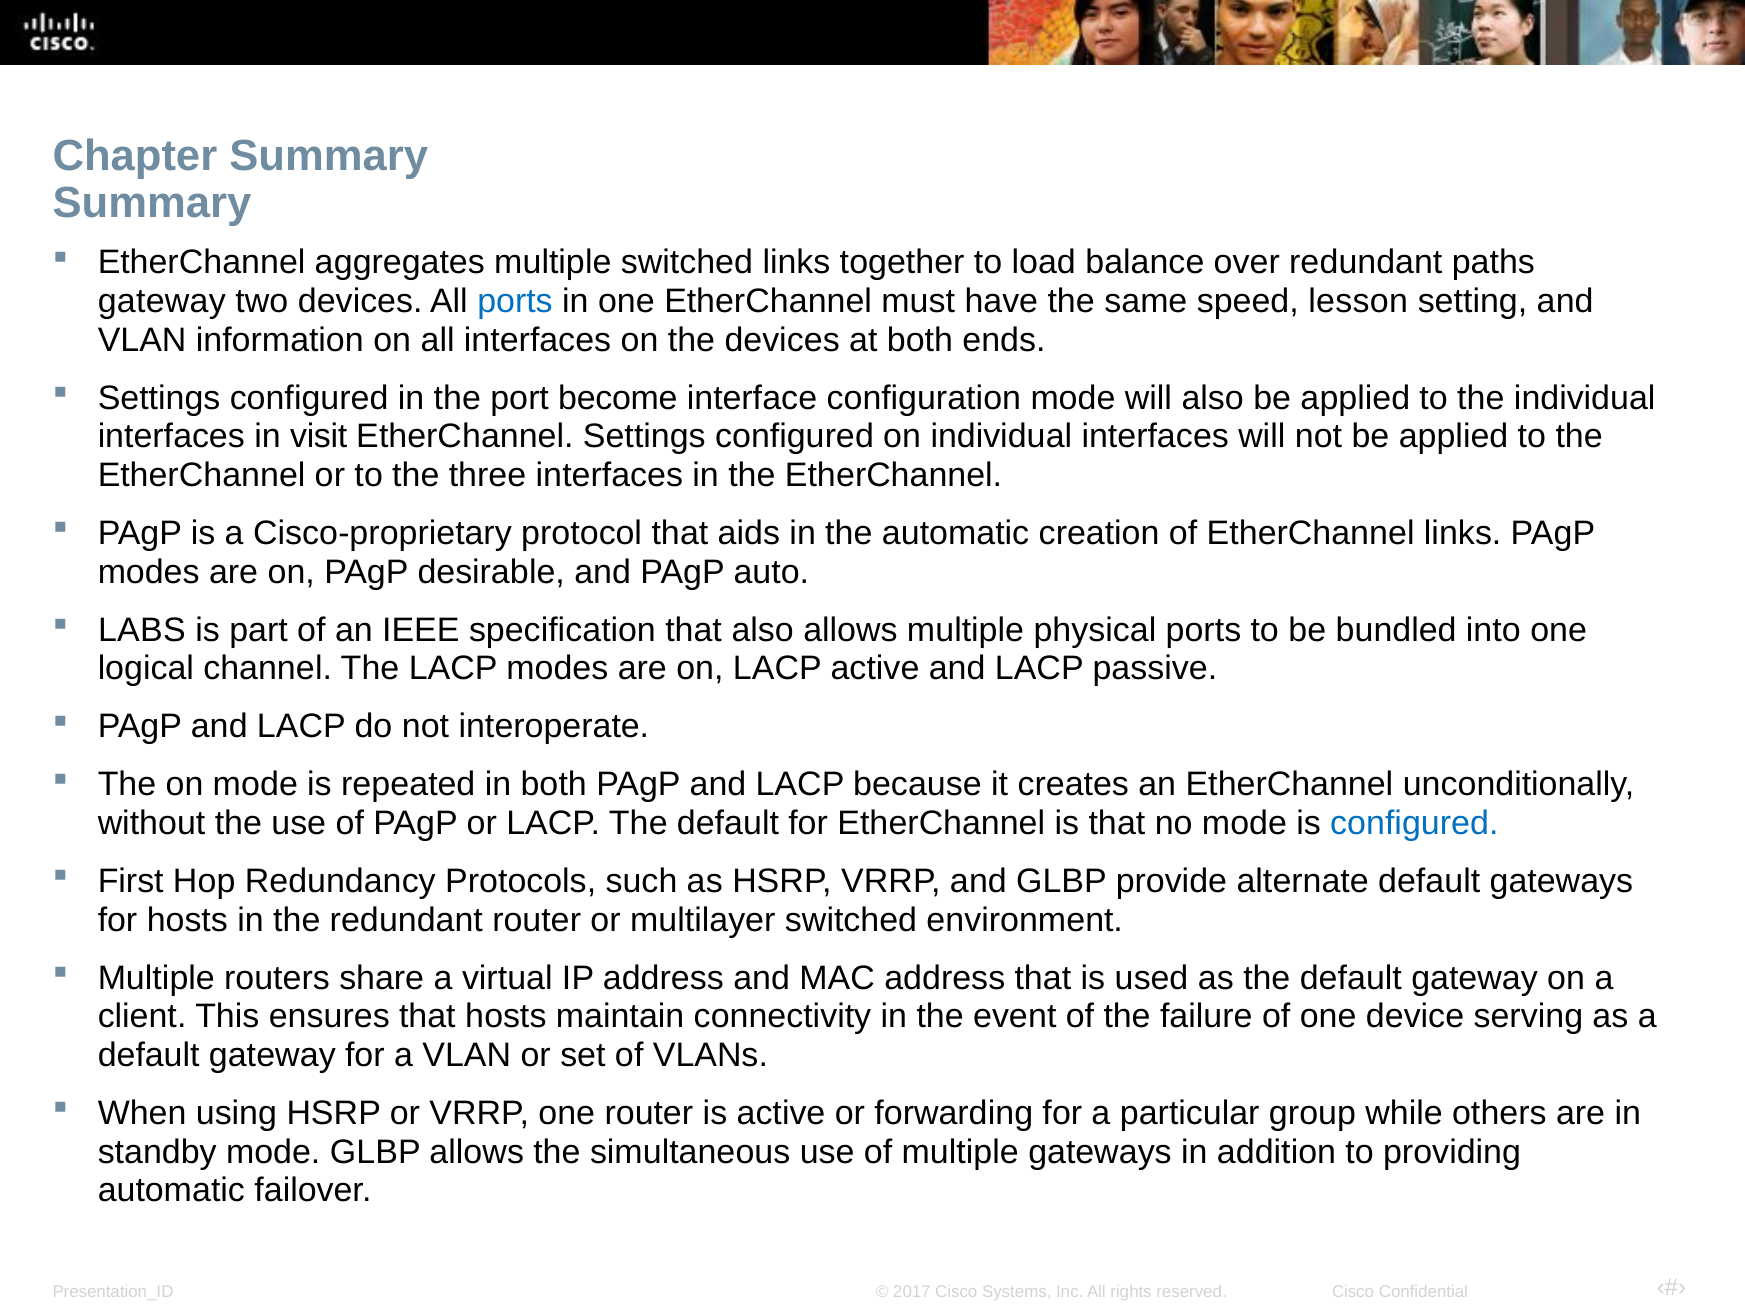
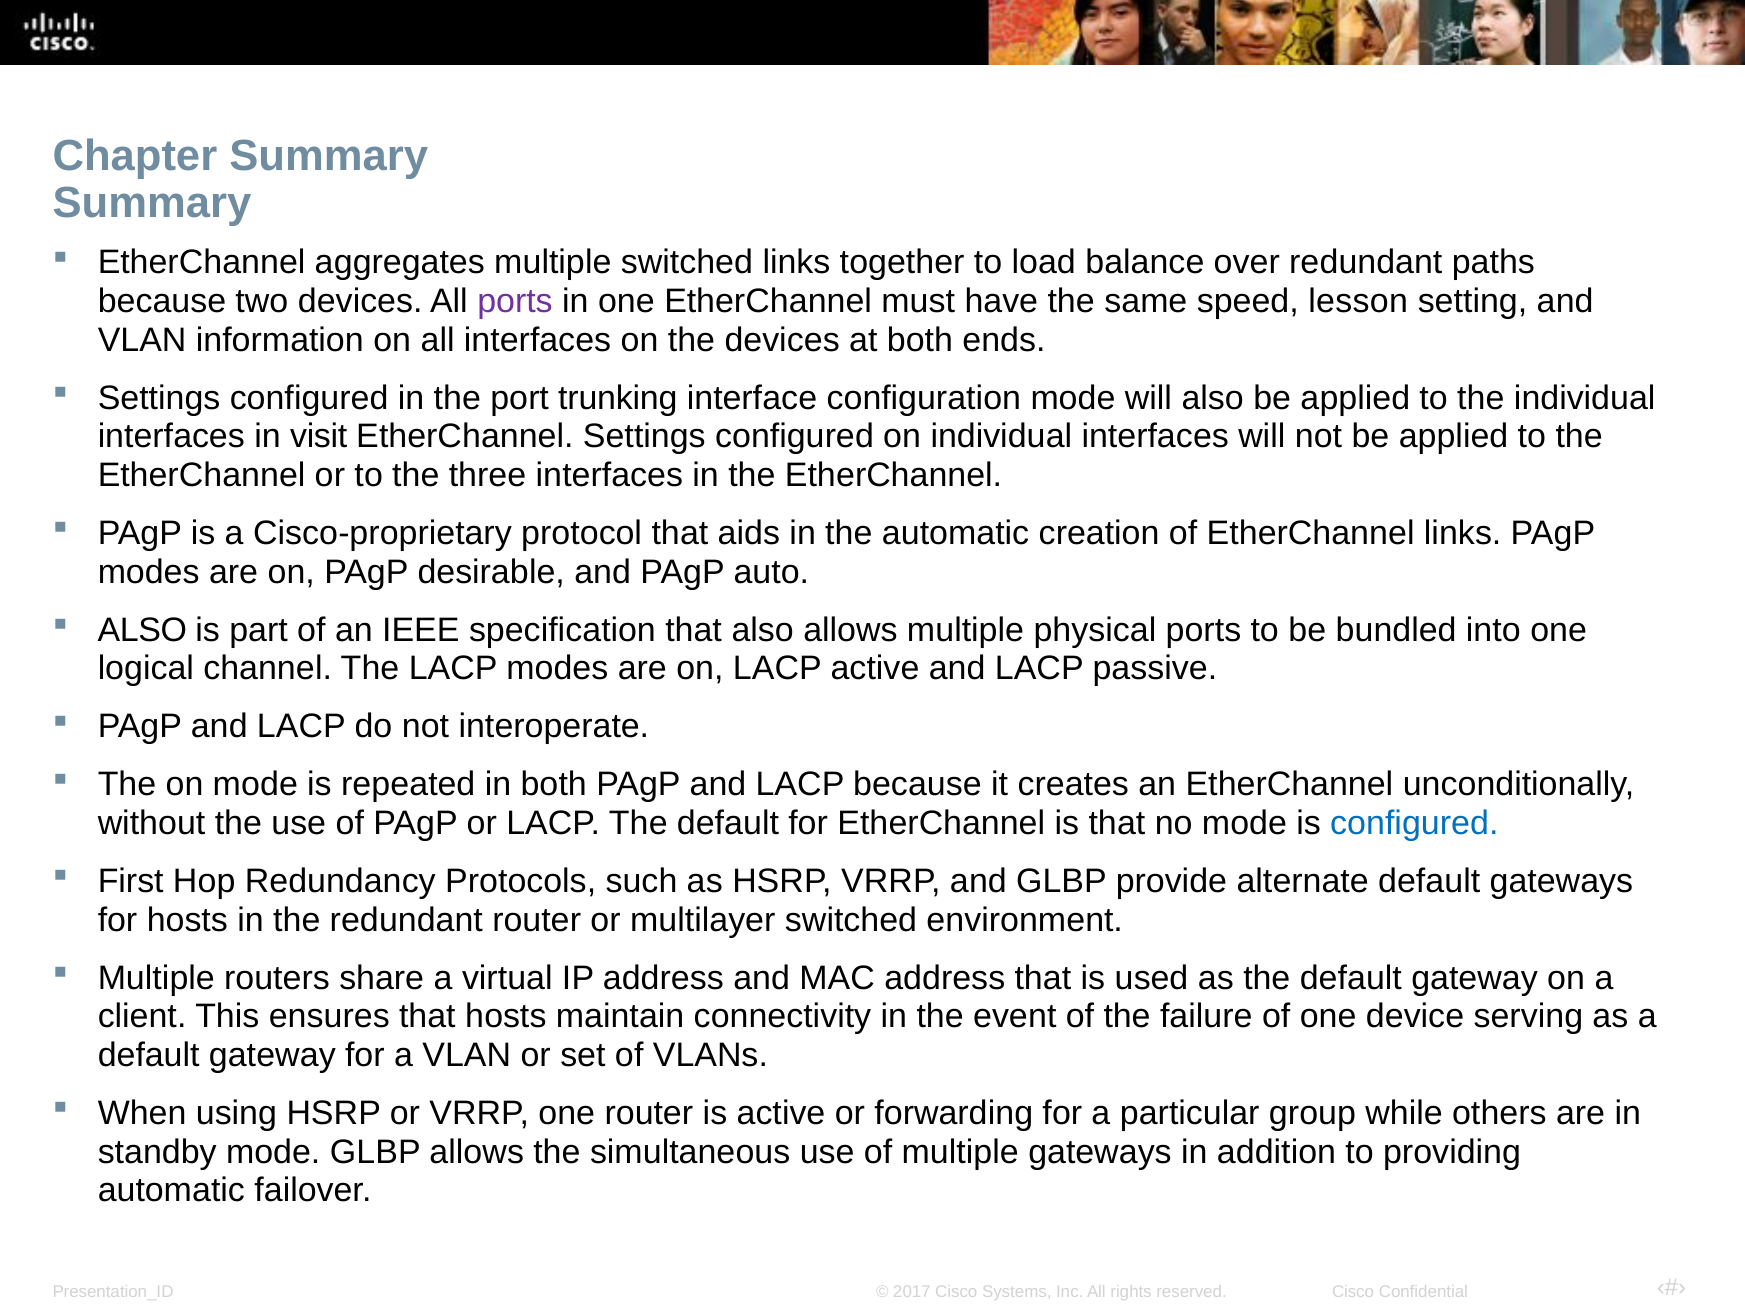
gateway: gateway -> because (162, 301)
ports colour: blue -> purple (515, 301)
become: become -> trunking (618, 398)
LABS: LABS -> ALSO (142, 630)
